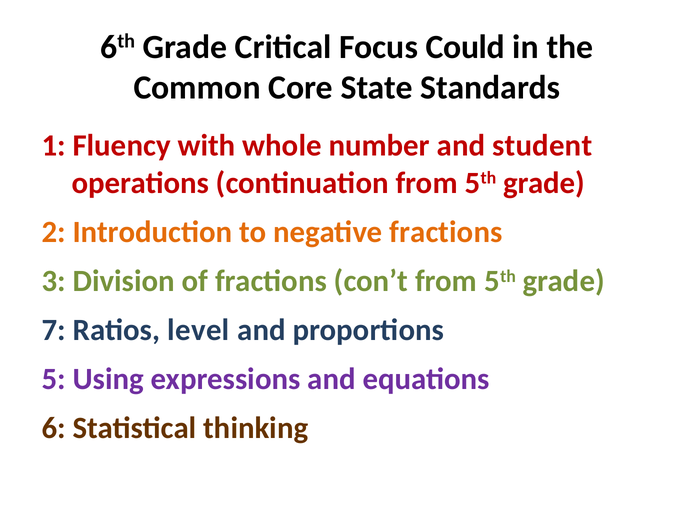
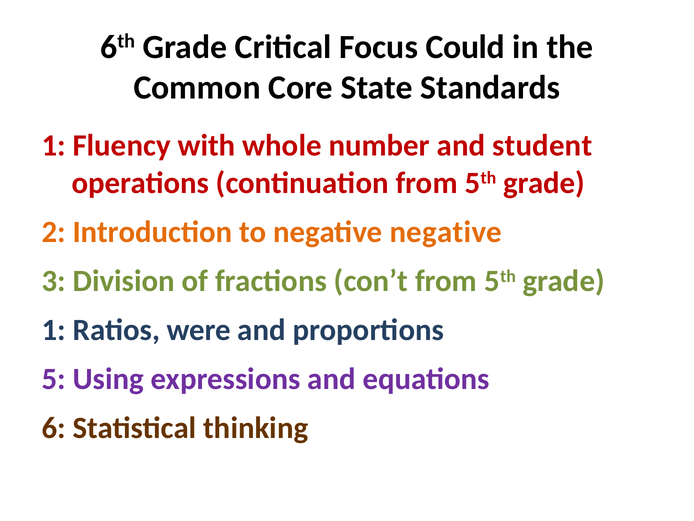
negative fractions: fractions -> negative (446, 232)
7: 7 -> 1 (54, 330)
level: level -> were (199, 330)
